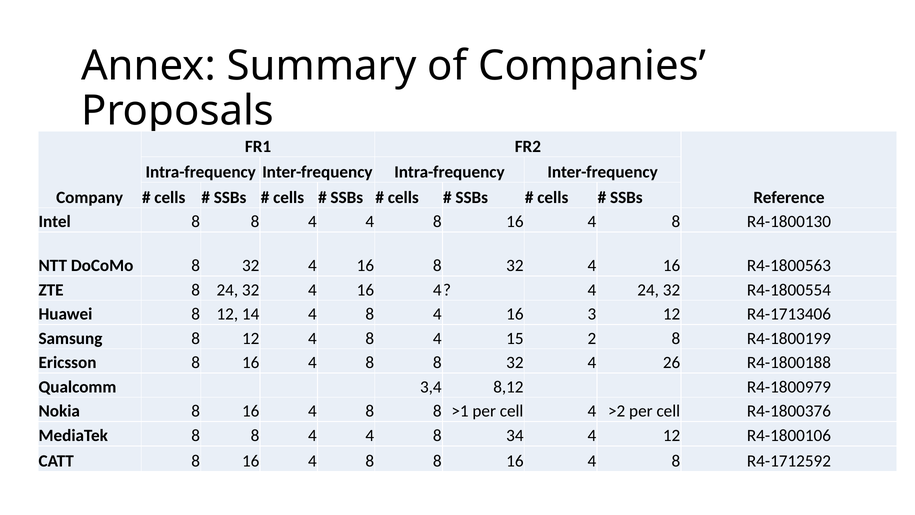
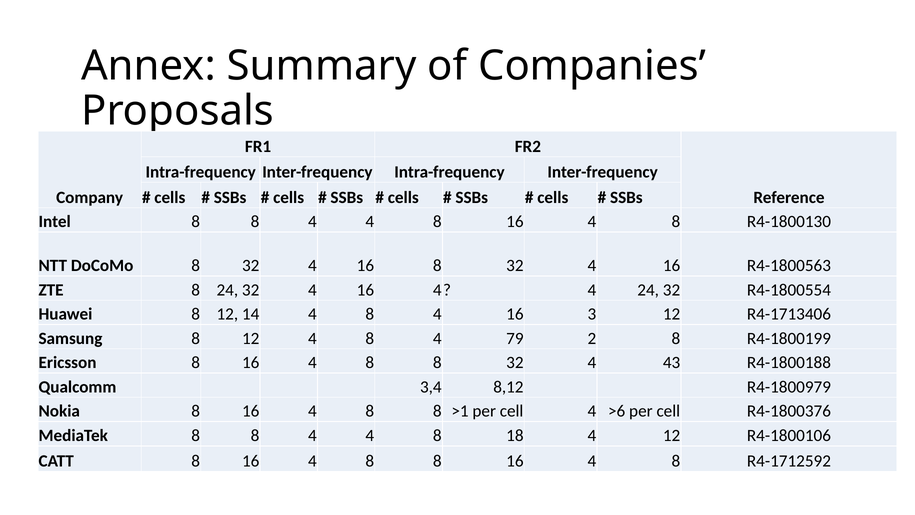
15: 15 -> 79 (515, 338)
26: 26 -> 43 (672, 363)
>2: >2 -> >6 (617, 411)
34: 34 -> 18 (515, 435)
